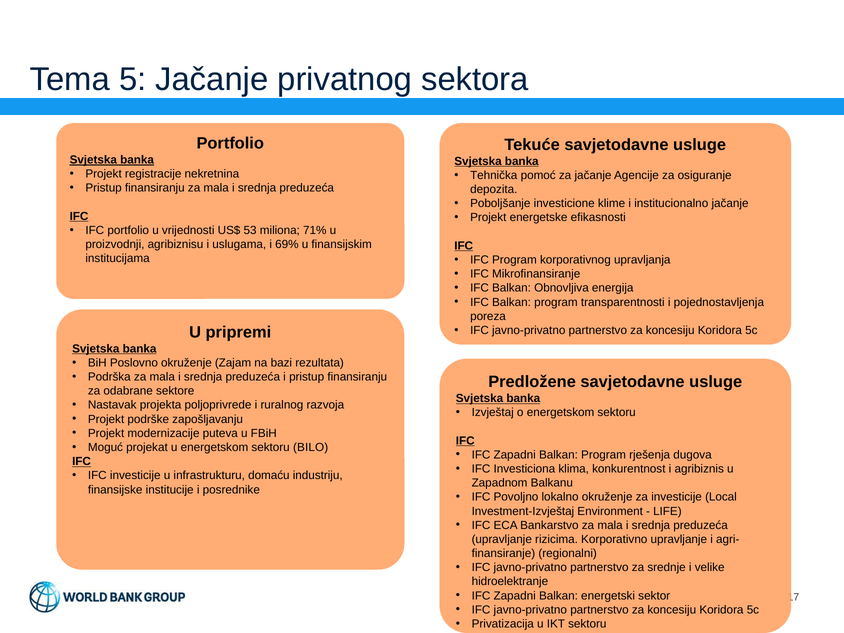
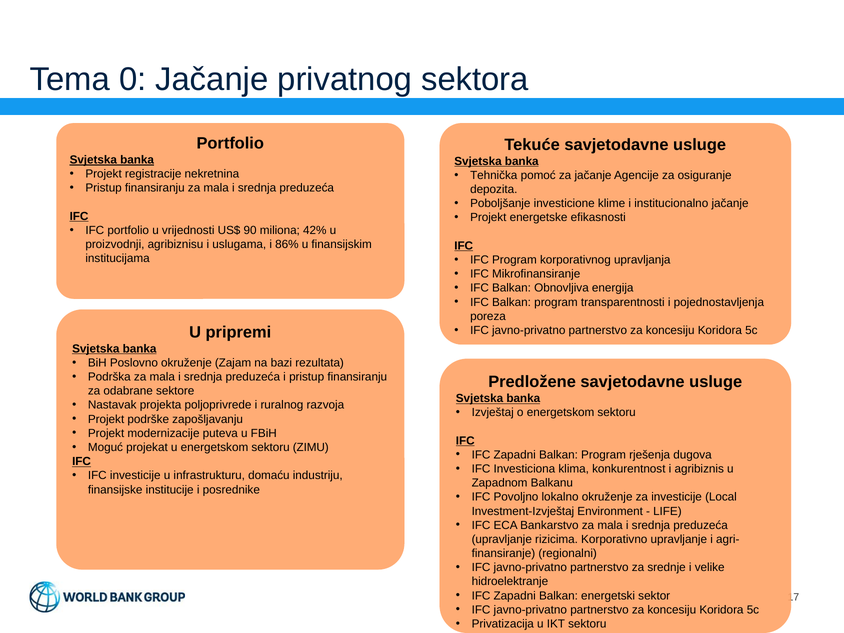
5: 5 -> 0 (133, 79)
53: 53 -> 90 (250, 230)
71%: 71% -> 42% (315, 230)
69%: 69% -> 86% (287, 244)
BILO: BILO -> ZIMU (311, 447)
